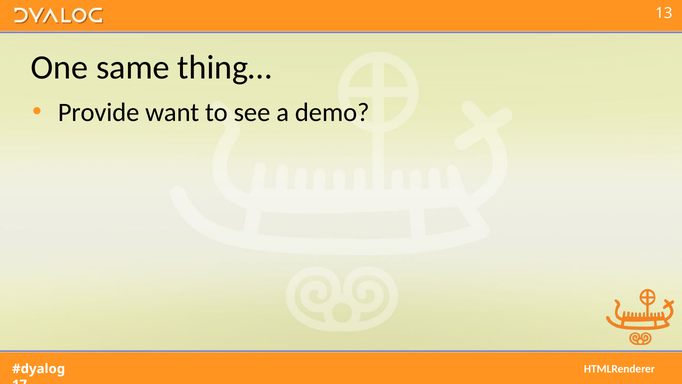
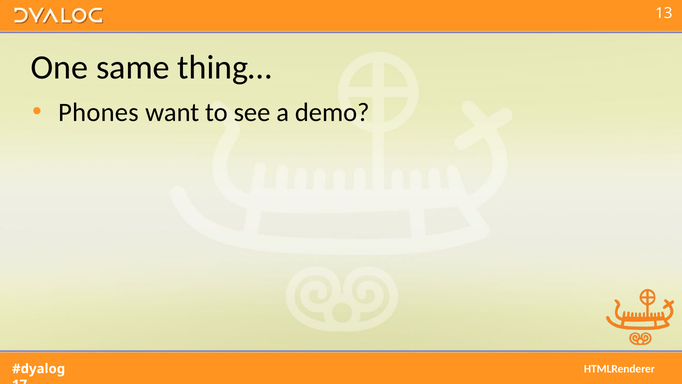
Provide: Provide -> Phones (98, 112)
